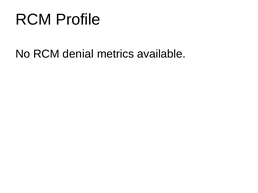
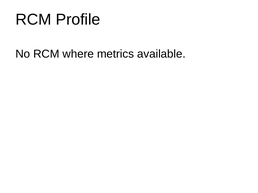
denial: denial -> where (78, 54)
